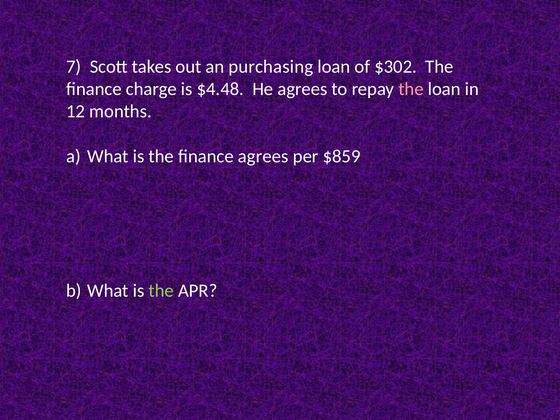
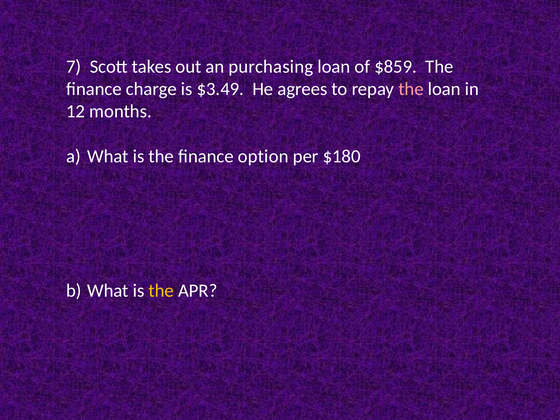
$302: $302 -> $859 (396, 67)
$4.48: $4.48 -> $3.49 (220, 89)
finance agrees: agrees -> option (263, 156)
$859: $859 -> $180 (342, 156)
the colour: light green -> yellow (161, 291)
